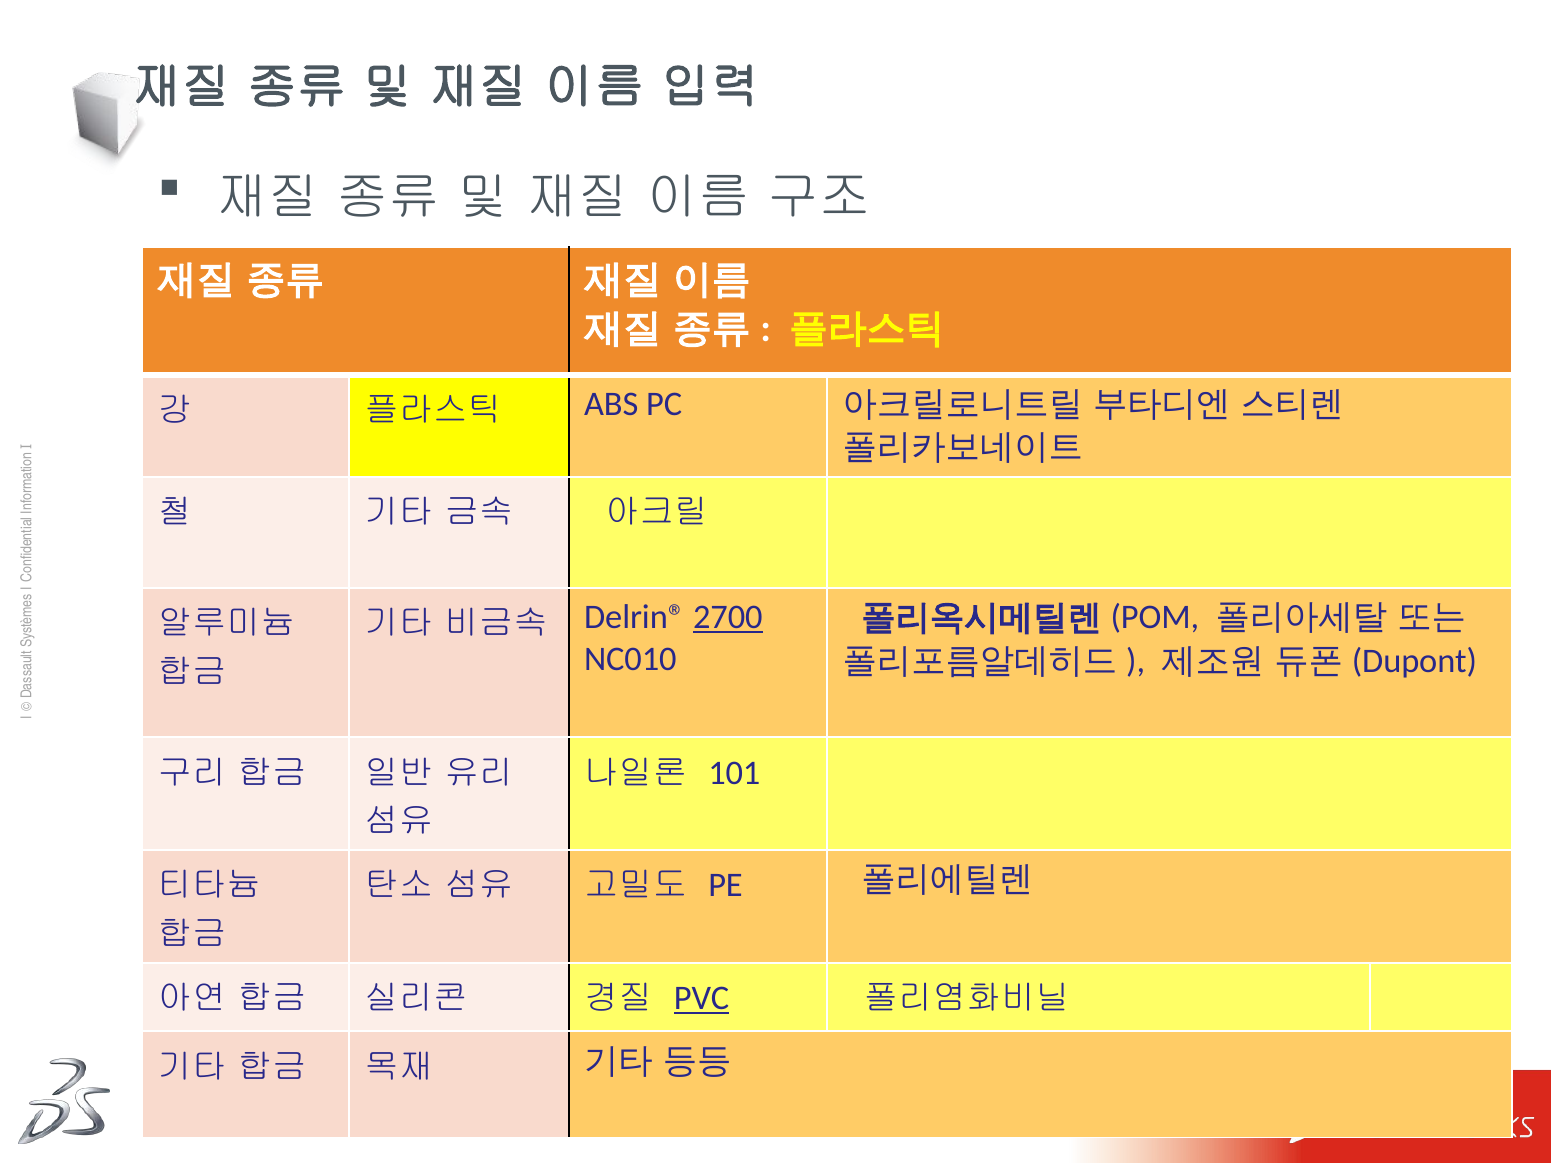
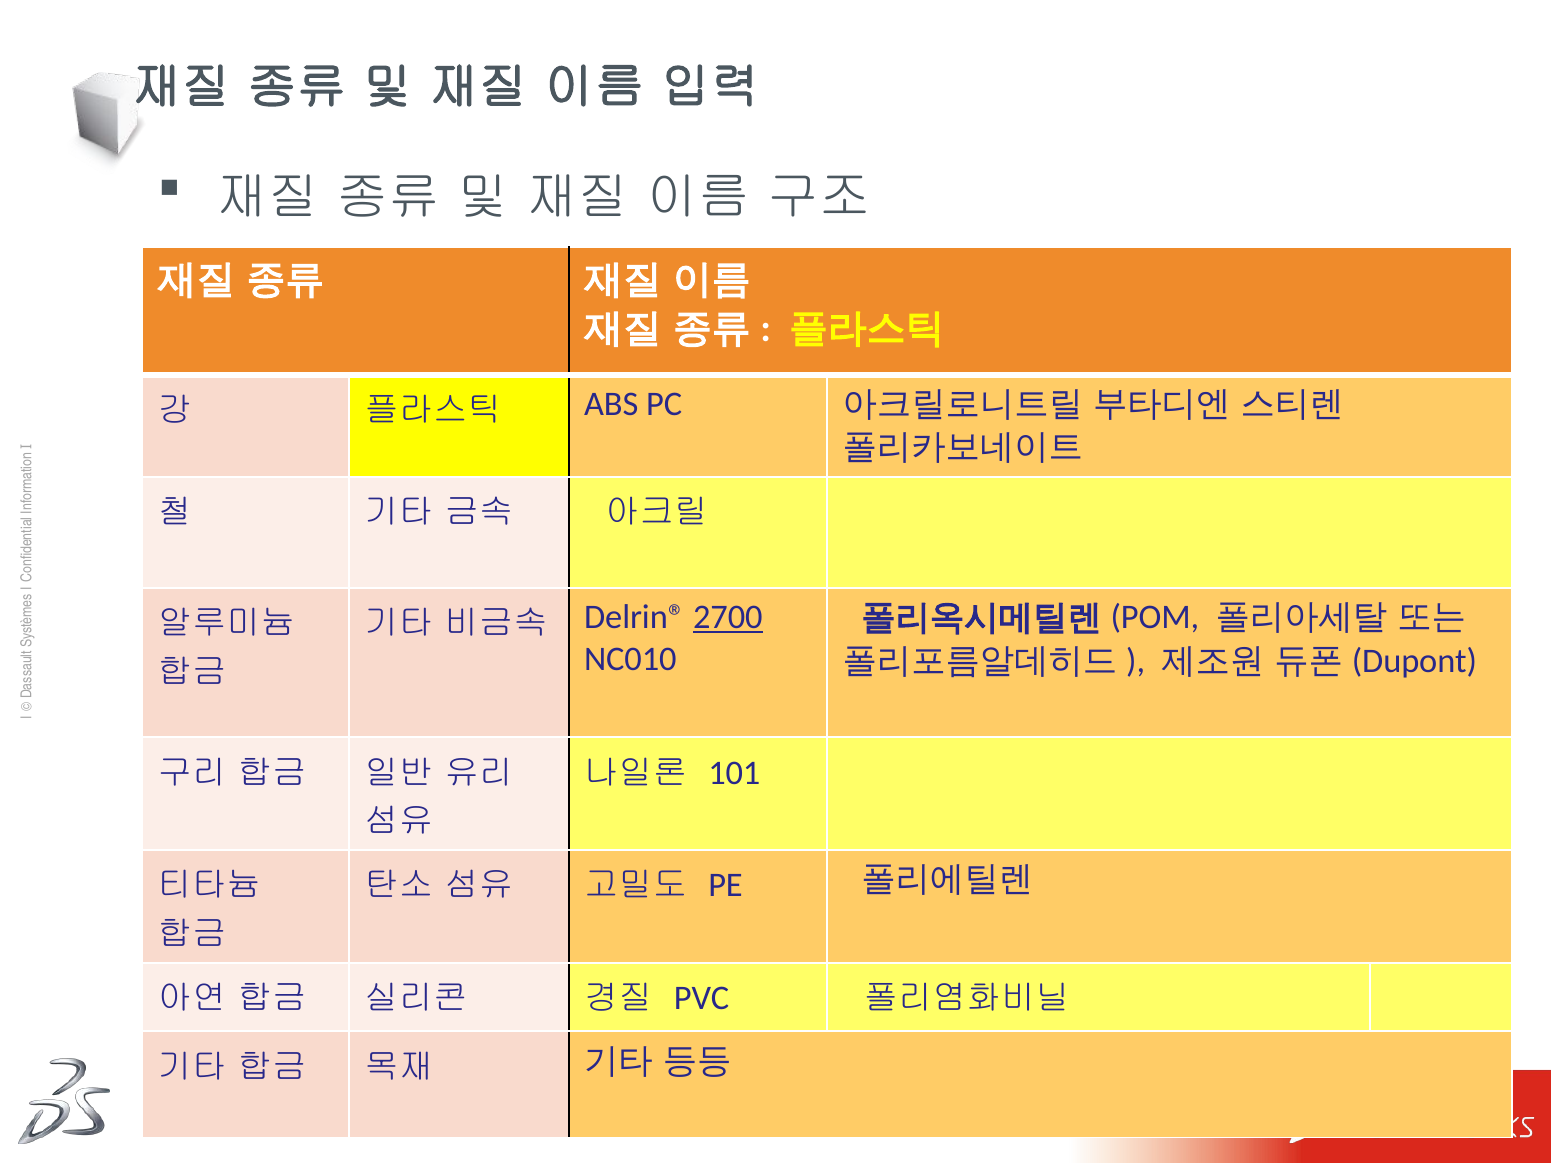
PVC underline: present -> none (702, 998)
